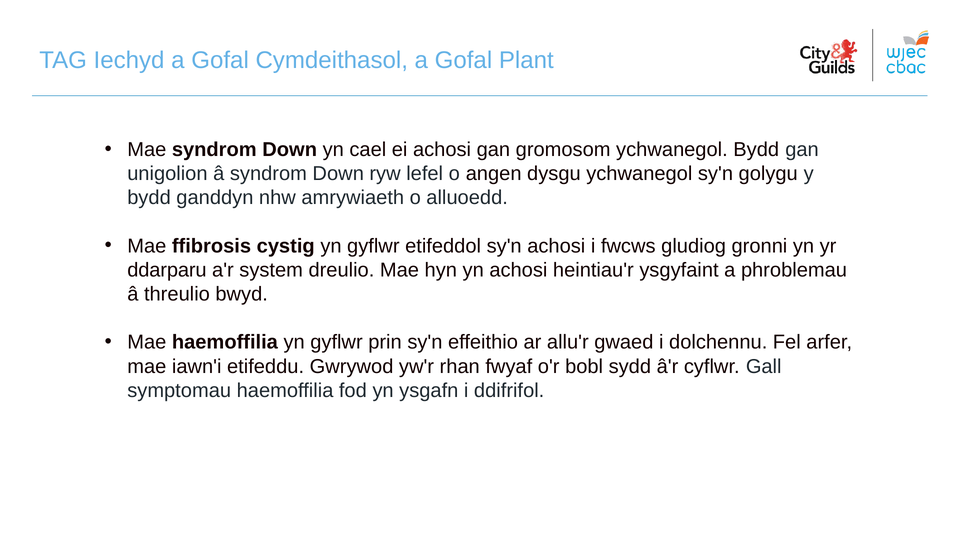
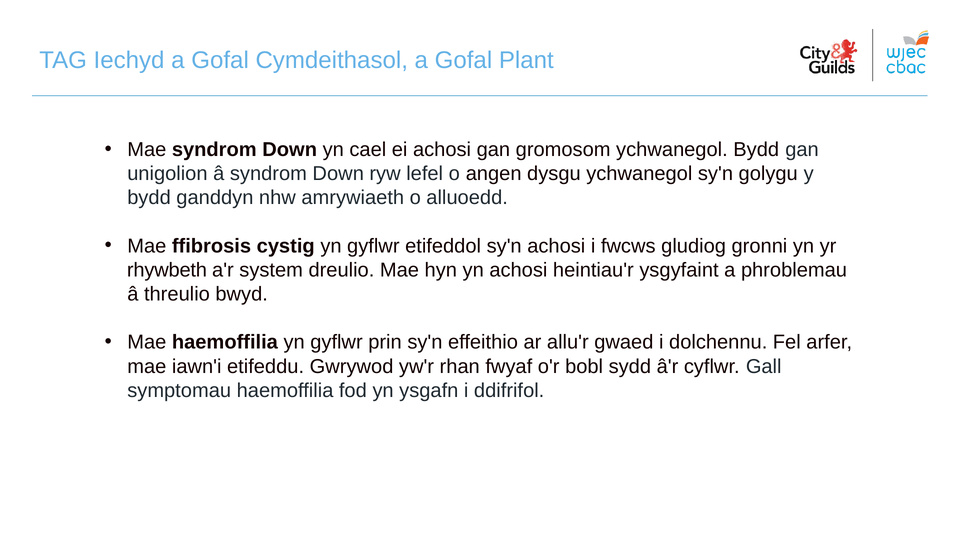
ddarparu: ddarparu -> rhywbeth (167, 270)
